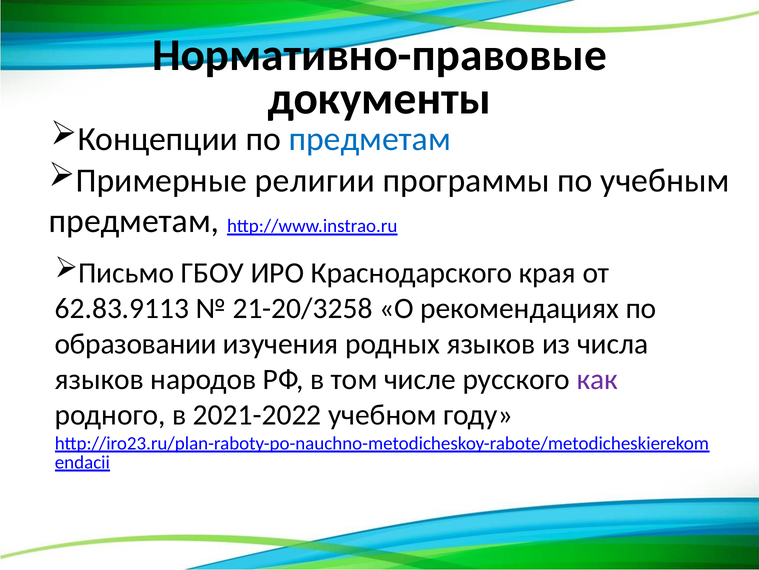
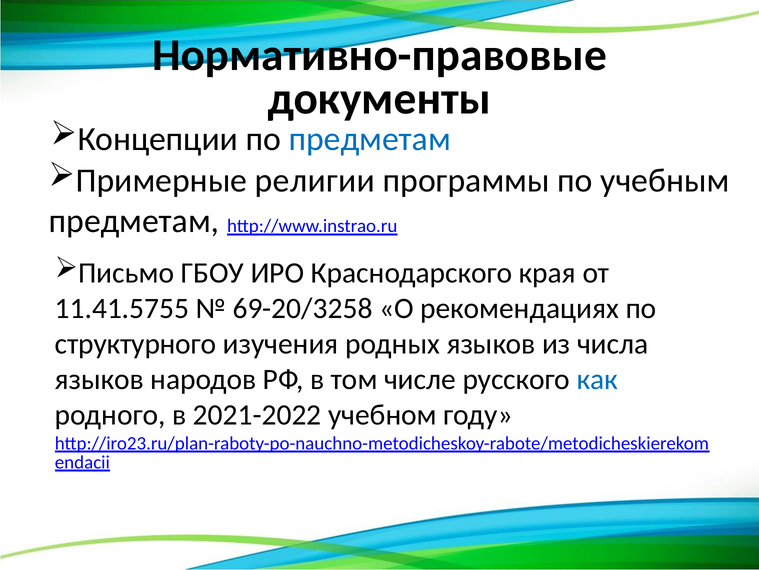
62.83.9113: 62.83.9113 -> 11.41.5755 (122, 308)
21-20/3258: 21-20/3258 -> 69-20/3258 (303, 308)
образовании: образовании -> структурного (136, 343)
как colour: purple -> blue (597, 379)
